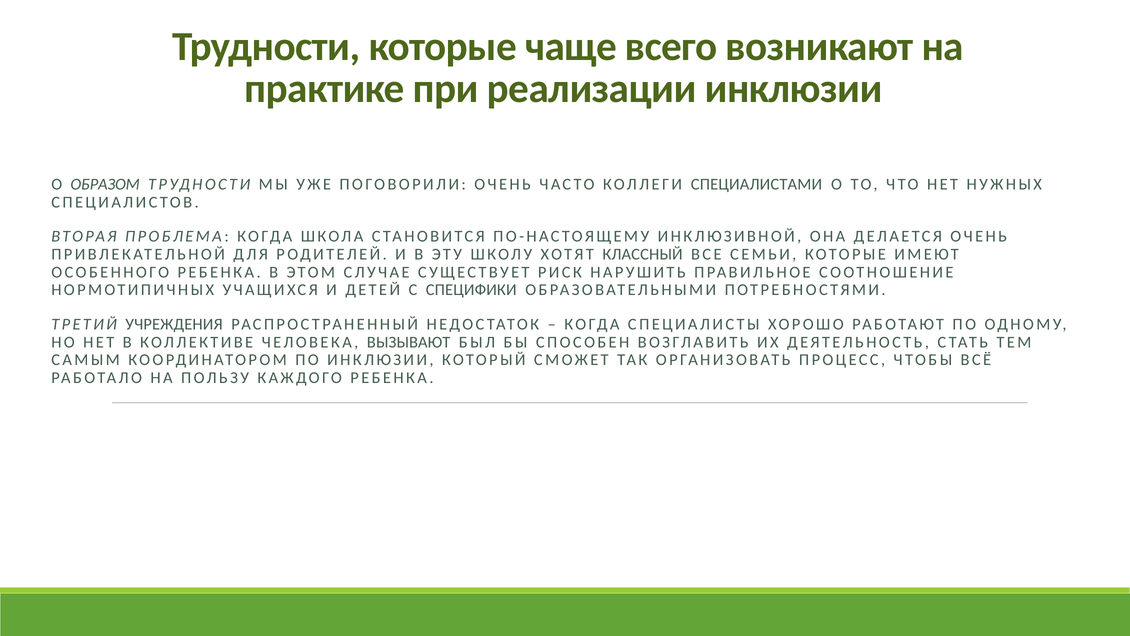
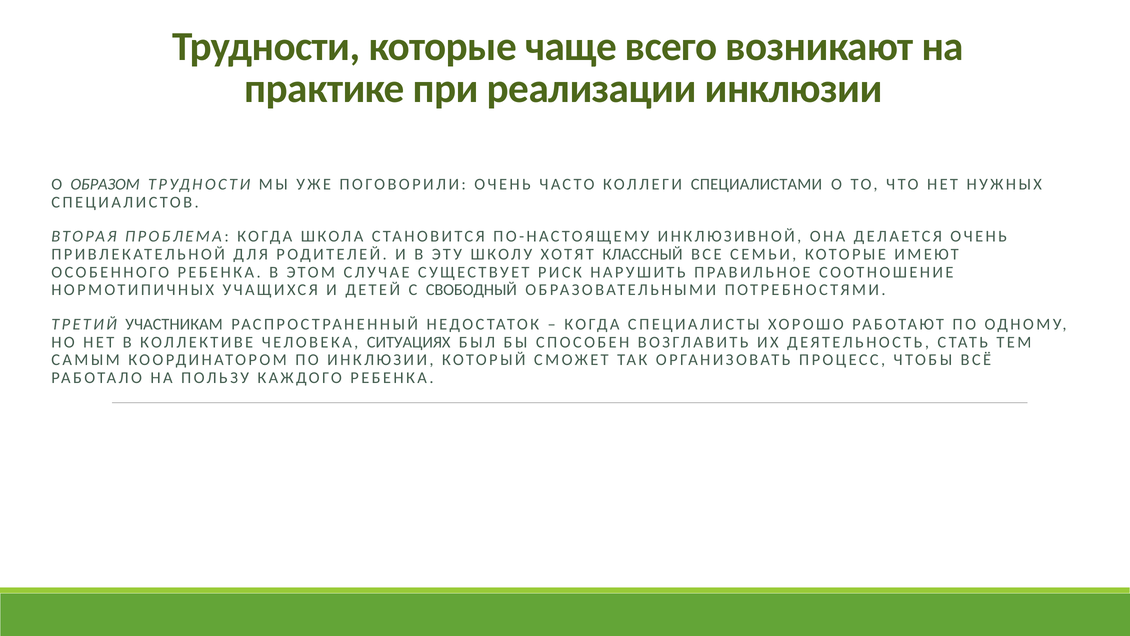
СПЕЦИФИКИ: СПЕЦИФИКИ -> СВОБОДНЫЙ (471, 290)
УЧРЕЖДЕНИЯ: УЧРЕЖДЕНИЯ -> УЧАСТНИКАМ (174, 324)
ВЫЗЫВАЮТ: ВЫЗЫВАЮТ -> СИТУАЦИЯХ (409, 342)
